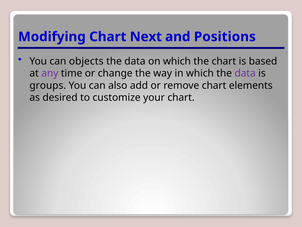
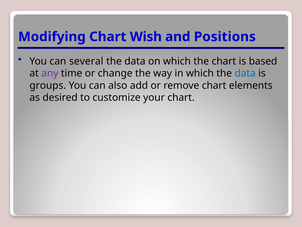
Next: Next -> Wish (146, 37)
objects: objects -> several (86, 61)
data colour: purple -> blue (245, 73)
